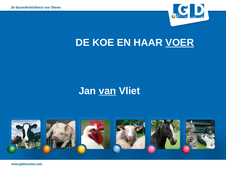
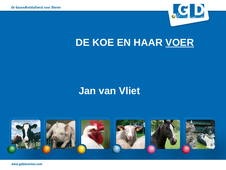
van underline: present -> none (107, 91)
